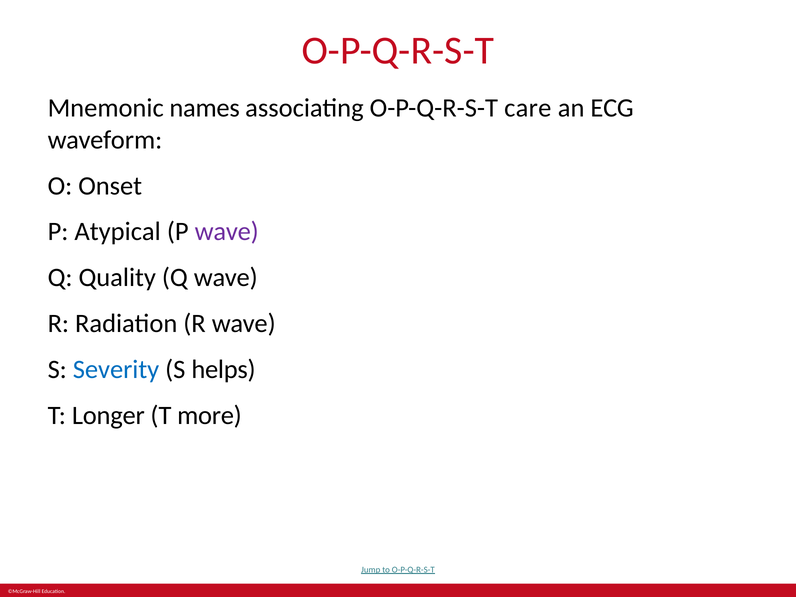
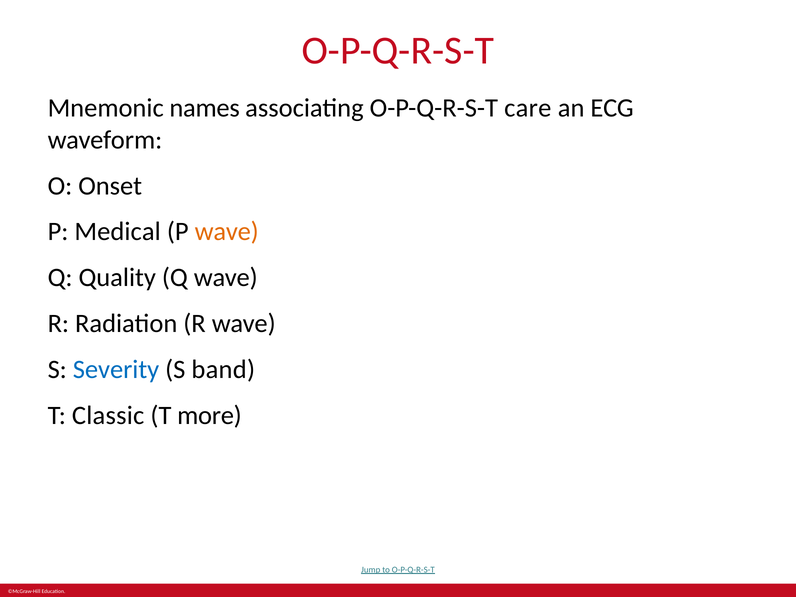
Atypical: Atypical -> Medical (118, 232)
wave colour: purple -> orange (227, 232)
helps: helps -> band (223, 370)
Longer: Longer -> Classic (108, 416)
